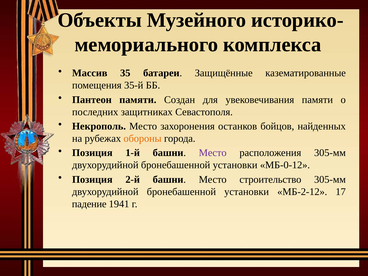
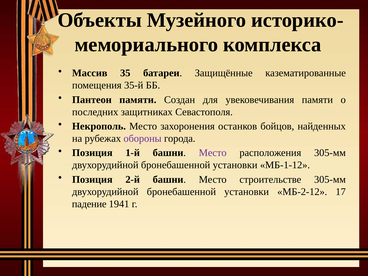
обороны colour: orange -> purple (143, 139)
МБ-0-12: МБ-0-12 -> МБ-1-12 (285, 165)
строительство: строительство -> строительстве (270, 179)
